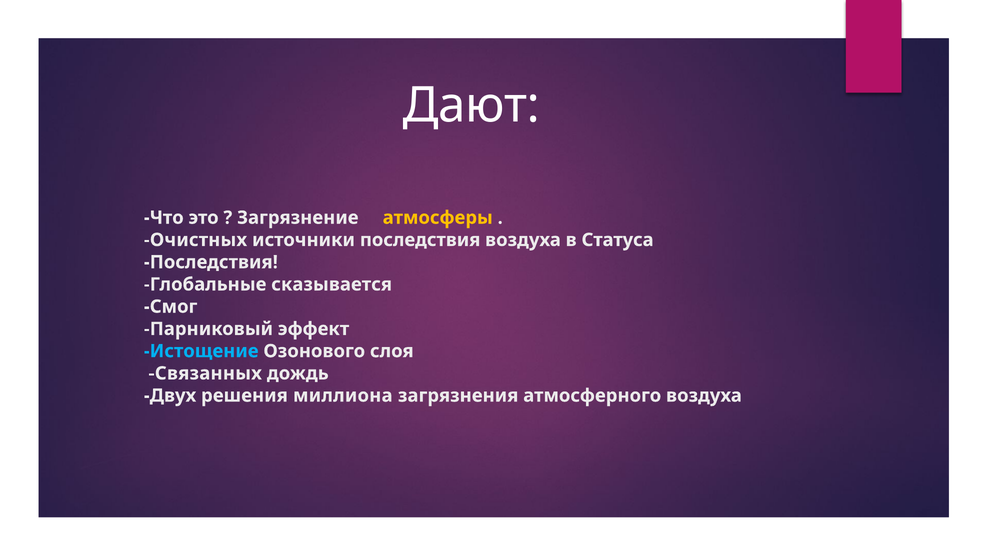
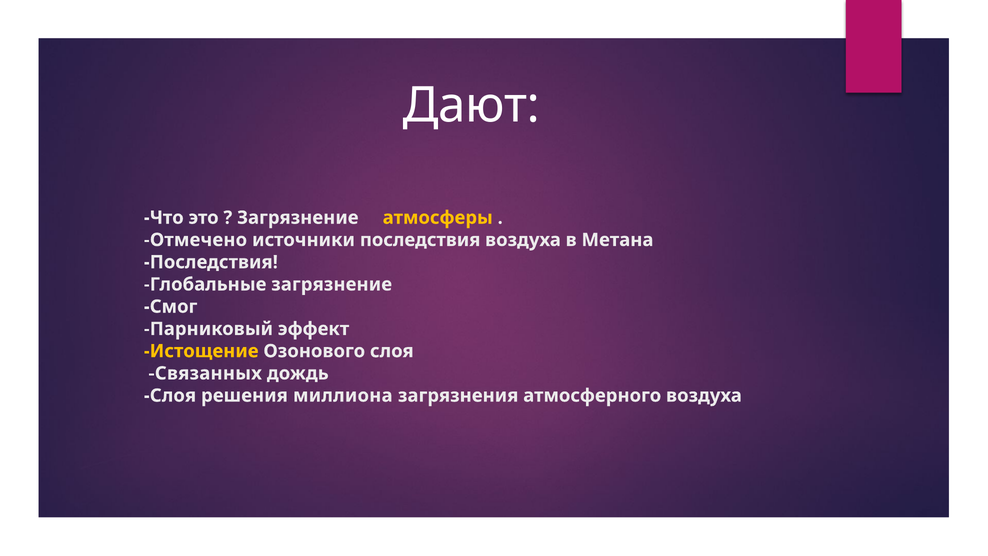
Очистных: Очистных -> Отмечено (195, 240)
Статуса: Статуса -> Метана (617, 240)
Глобальные сказывается: сказывается -> загрязнение (332, 284)
Истощение colour: light blue -> yellow (201, 351)
Двух: Двух -> Слоя (170, 395)
